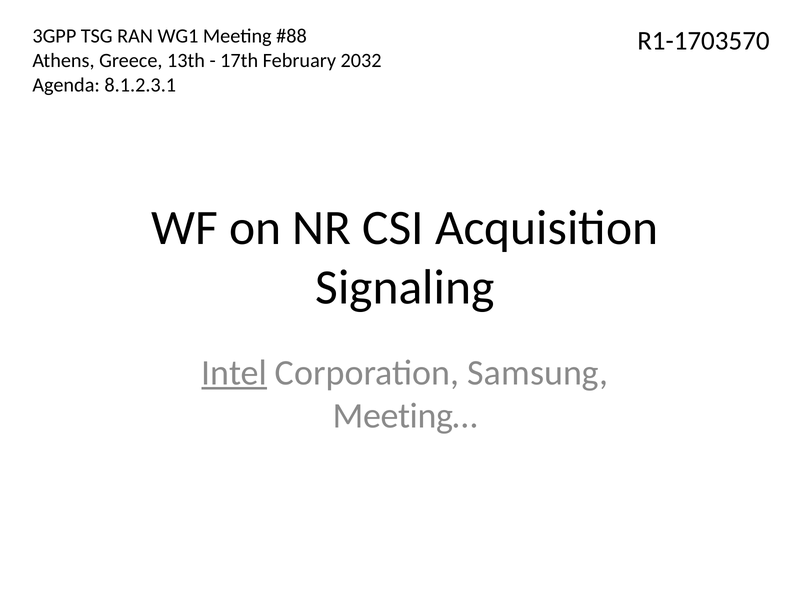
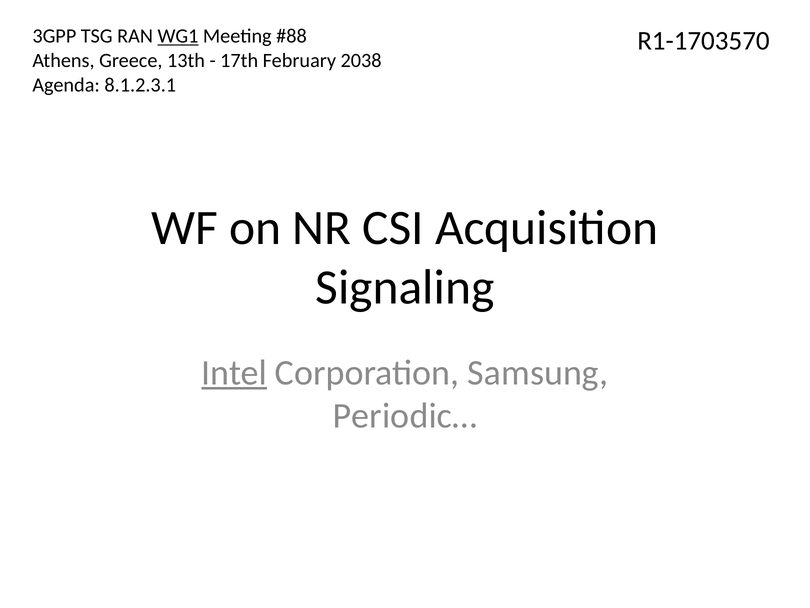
WG1 underline: none -> present (178, 36)
2032: 2032 -> 2038 (361, 61)
Meeting…: Meeting… -> Periodic… (405, 416)
